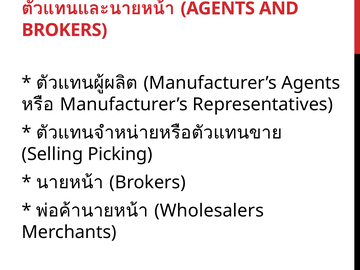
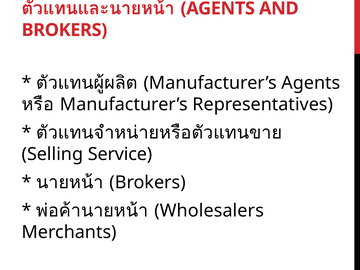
Picking: Picking -> Service (120, 154)
